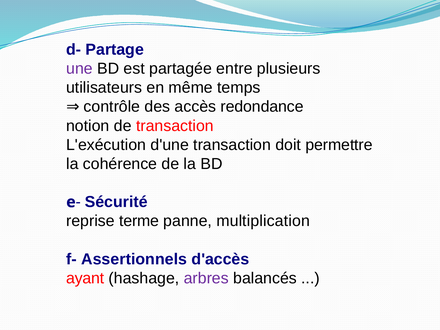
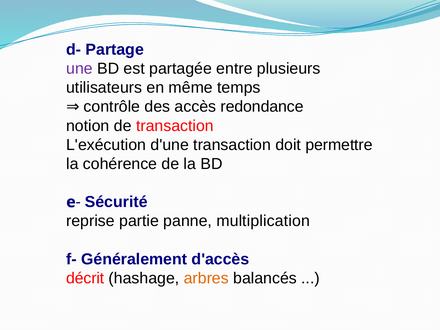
terme: terme -> partie (139, 221)
Assertionnels: Assertionnels -> Généralement (134, 259)
ayant: ayant -> décrit (85, 278)
arbres colour: purple -> orange (206, 278)
